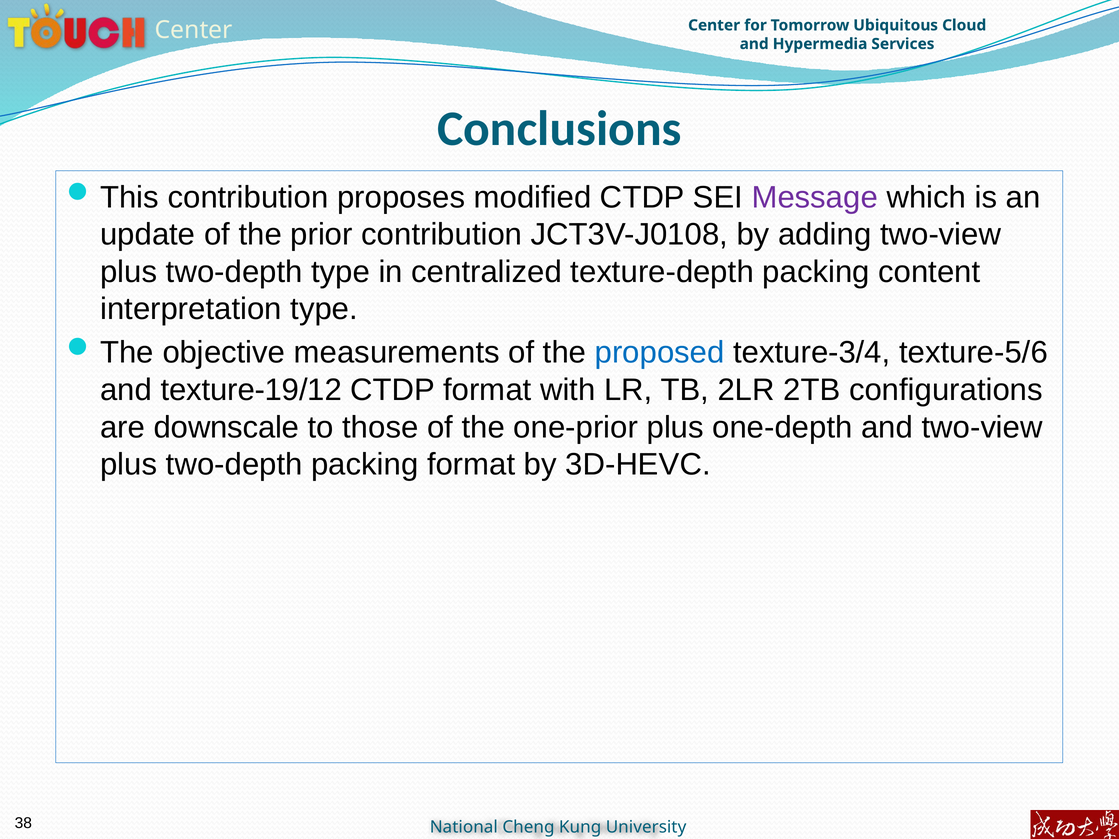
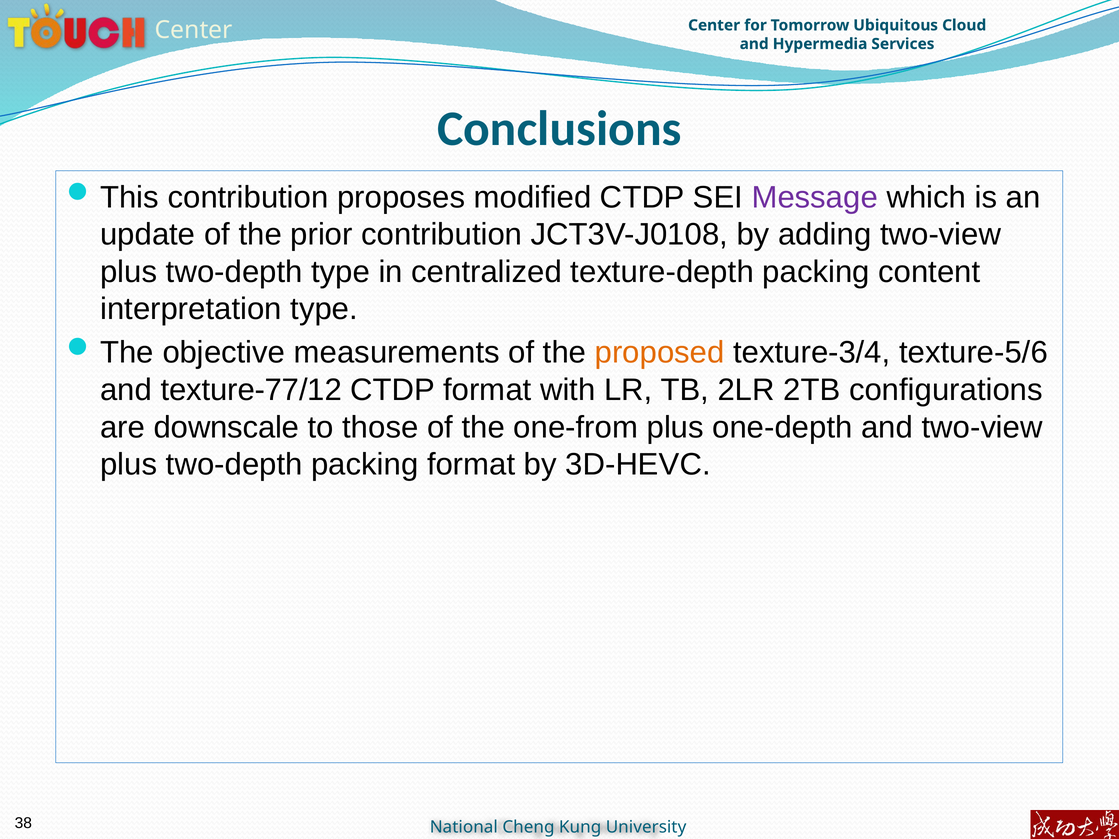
proposed colour: blue -> orange (660, 353)
texture-19/12: texture-19/12 -> texture-77/12 (251, 390)
one-prior: one-prior -> one-from (576, 427)
